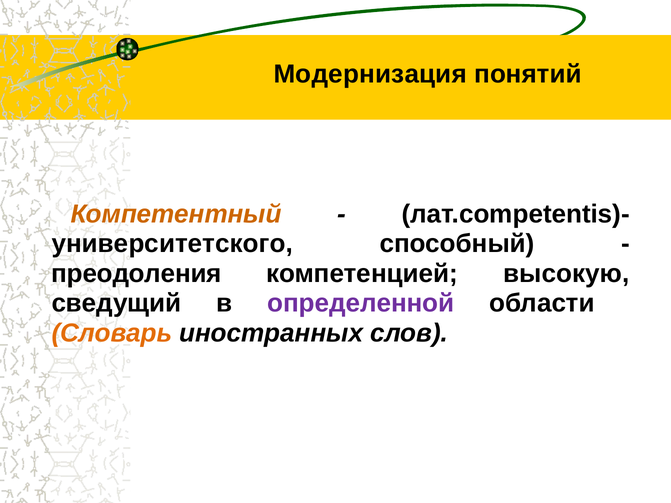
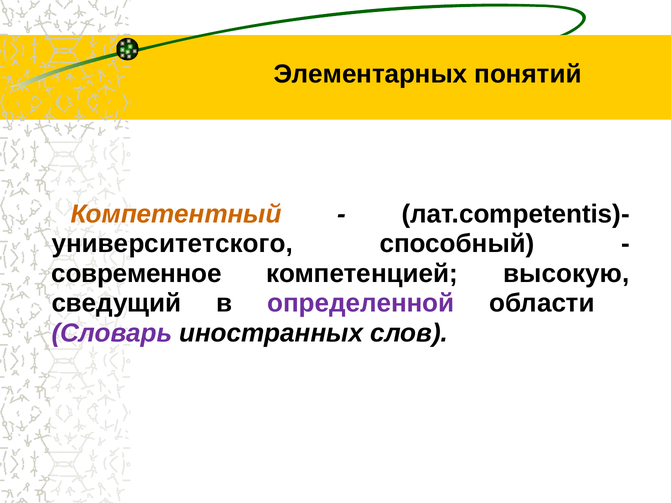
Модернизация: Модернизация -> Элементарных (370, 74)
преодоления: преодоления -> современное (137, 274)
Словарь colour: orange -> purple (112, 333)
